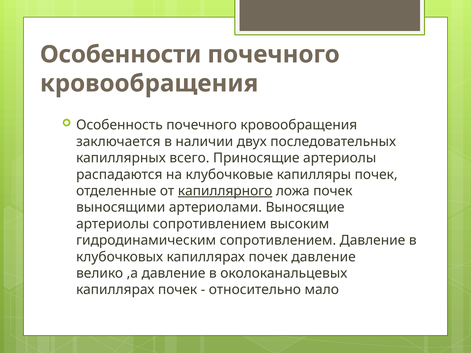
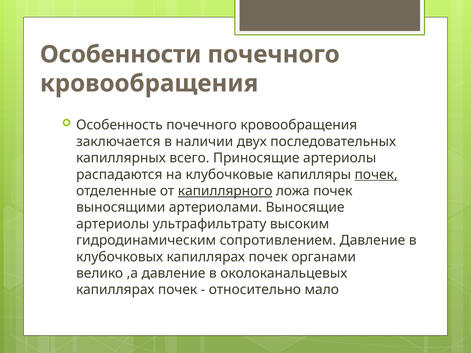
почек underline: none -> present (376, 175)
артериолы сопротивлением: сопротивлением -> ультрафильтрату (210, 224)
почек давление: давление -> органами (324, 257)
